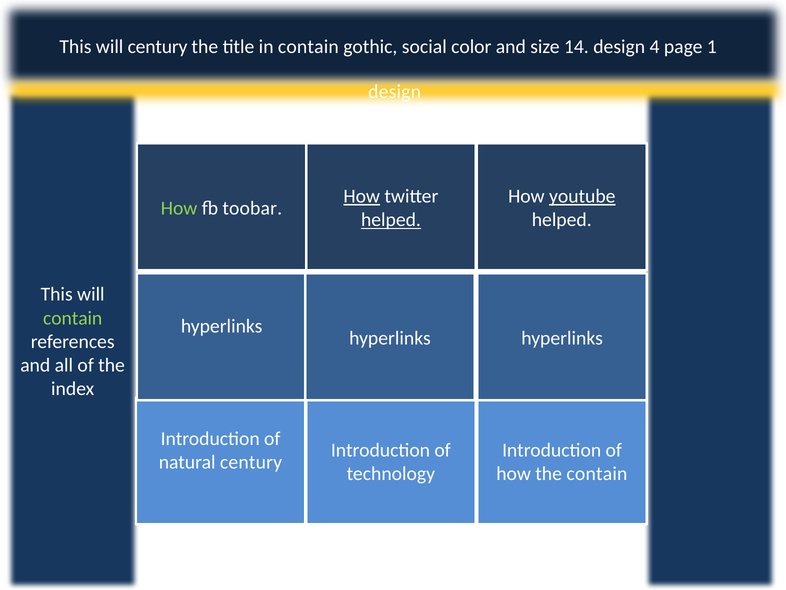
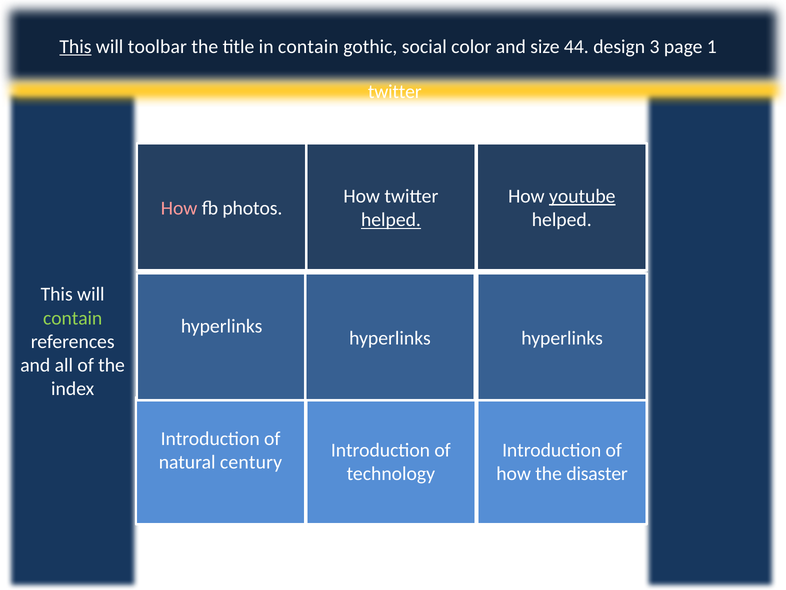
This underline: none -> present (75, 47)
will century: century -> toolbar (157, 47)
14: 14 -> 44 (576, 47)
4: 4 -> 3 (654, 47)
design: design -> twitter (395, 92)
How underline: present -> none (362, 196)
How colour: light green -> pink (179, 208)
toobar: toobar -> photos (252, 208)
the contain: contain -> disaster (597, 474)
